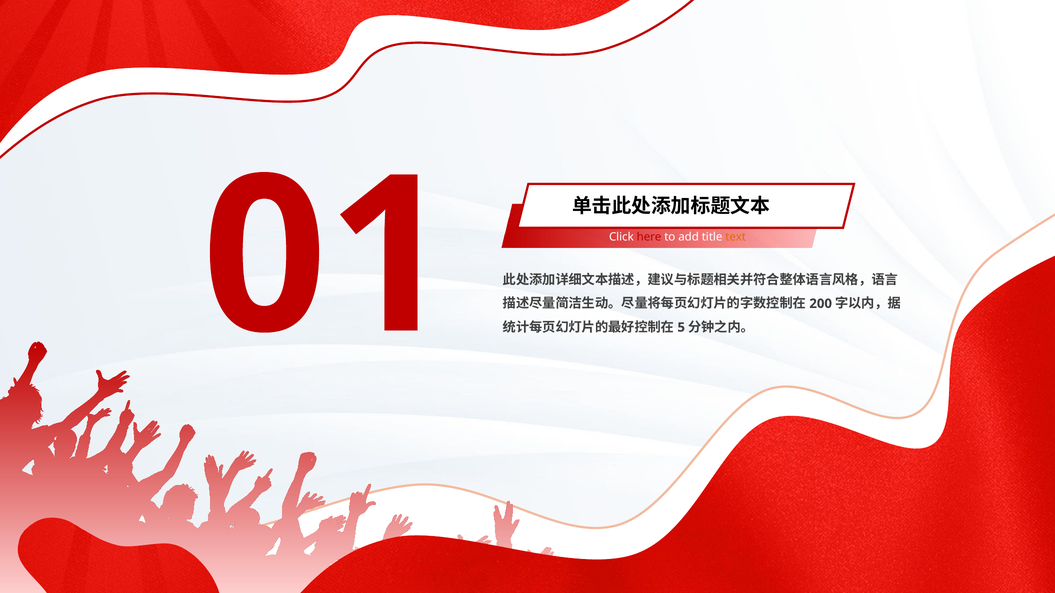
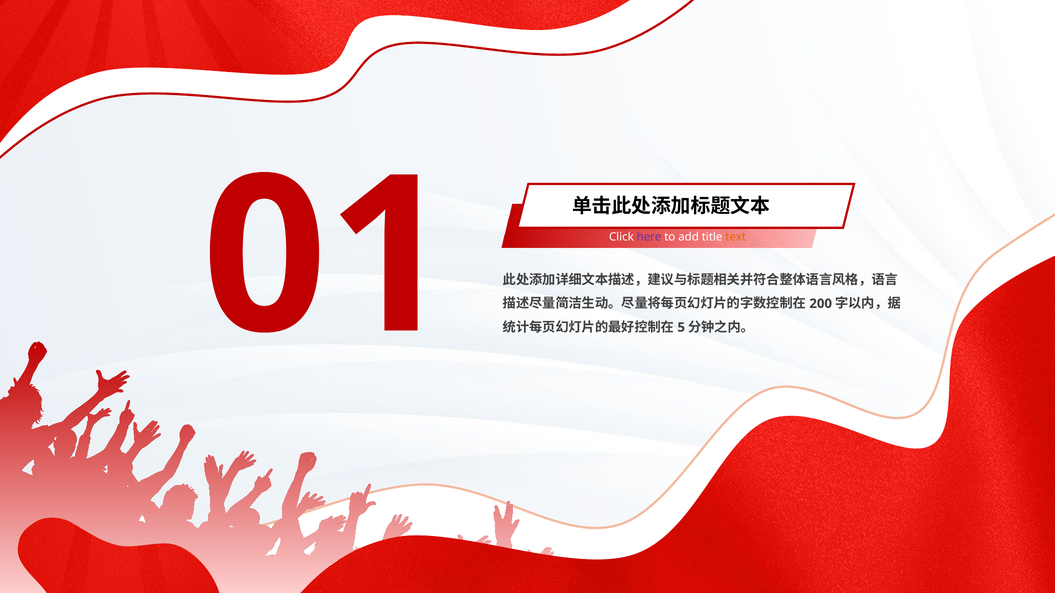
here colour: red -> purple (649, 237)
